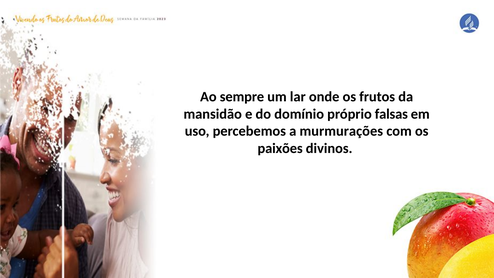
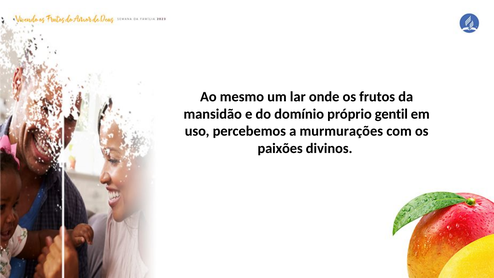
sempre: sempre -> mesmo (242, 97)
falsas: falsas -> gentil (391, 114)
